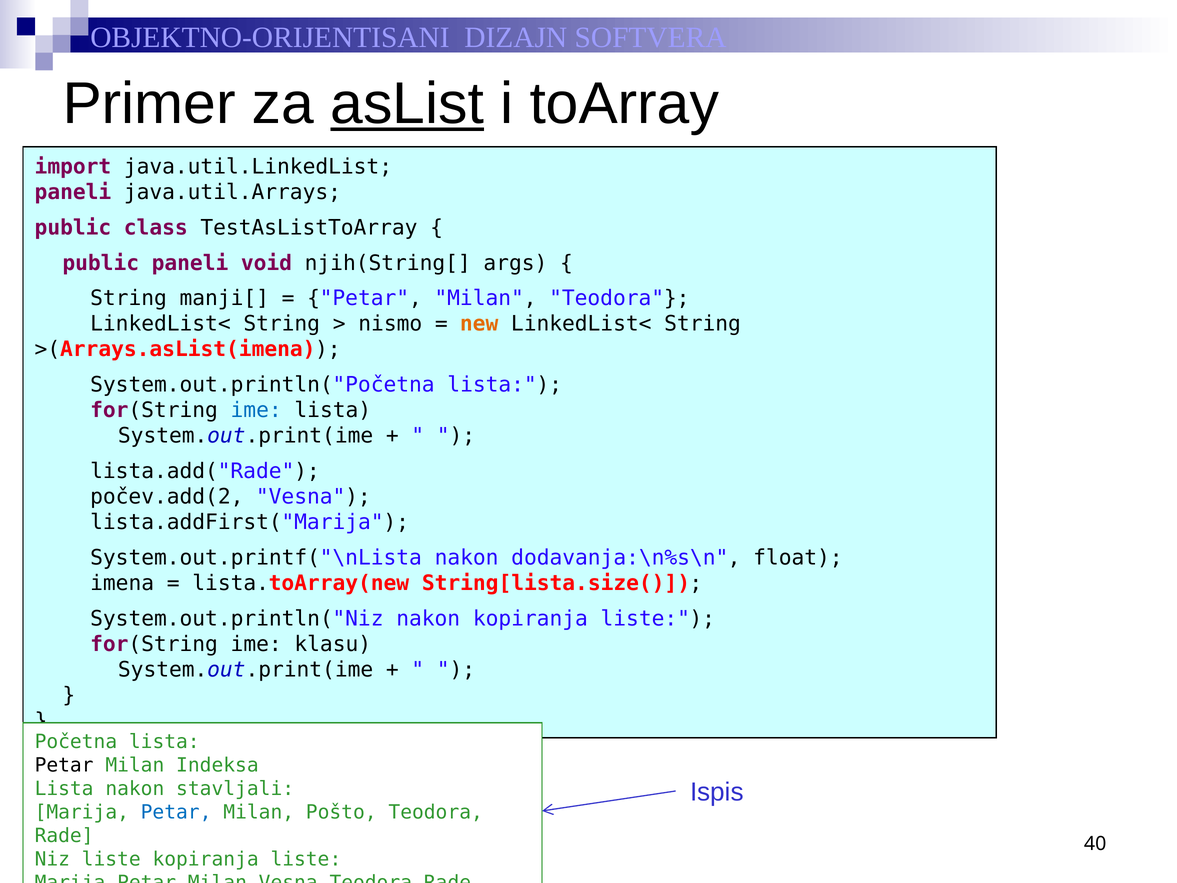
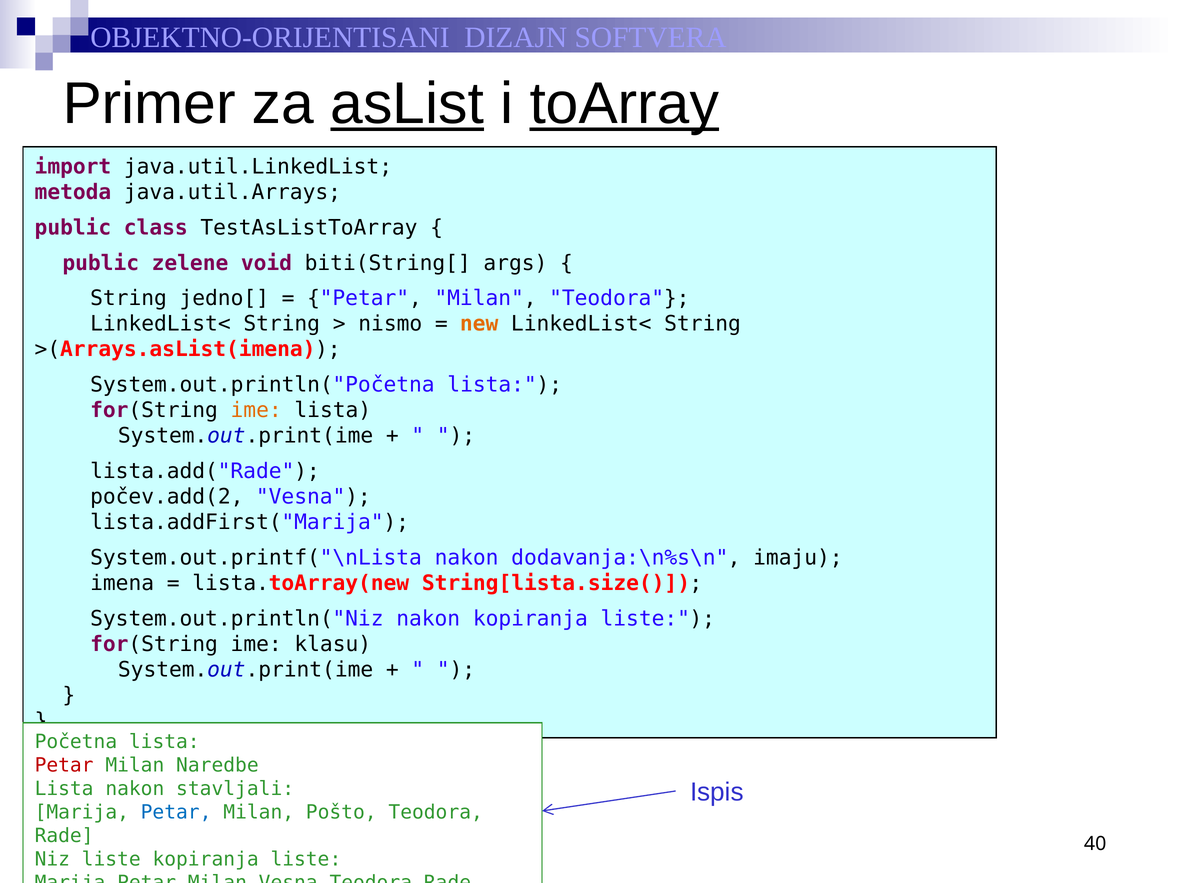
toArray underline: none -> present (624, 104)
paneli: paneli -> metoda (73, 192)
public paneli: paneli -> zelene (190, 263)
njih(String[: njih(String[ -> biti(String[ (388, 263)
manji[: manji[ -> jedno[ (224, 298)
ime colour: blue -> orange (256, 410)
float: float -> imaju (798, 558)
Petar colour: black -> red (64, 765)
Indeksa: Indeksa -> Naredbe (217, 765)
